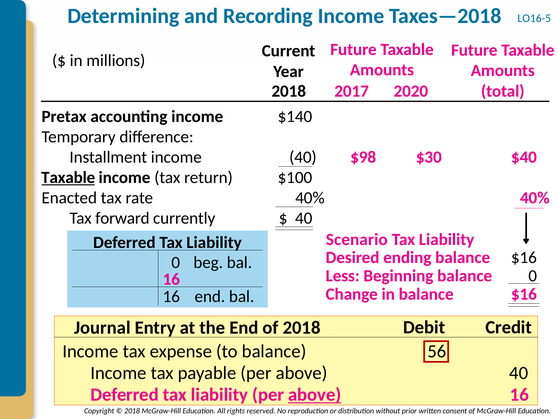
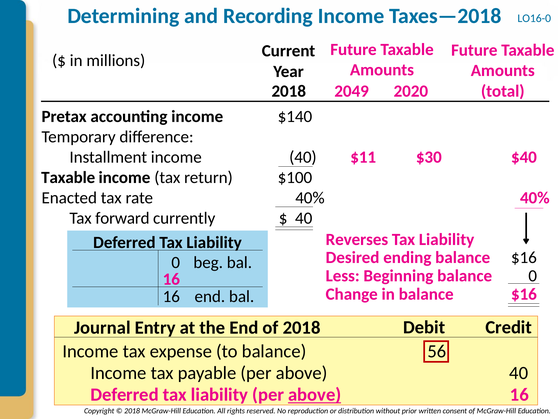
LO16-5: LO16-5 -> LO16-0 (534, 18)
2017: 2017 -> 2049 (352, 91)
$98: $98 -> $11 (363, 157)
Taxable underline: present -> none (68, 177)
Scenario: Scenario -> Reverses (357, 239)
